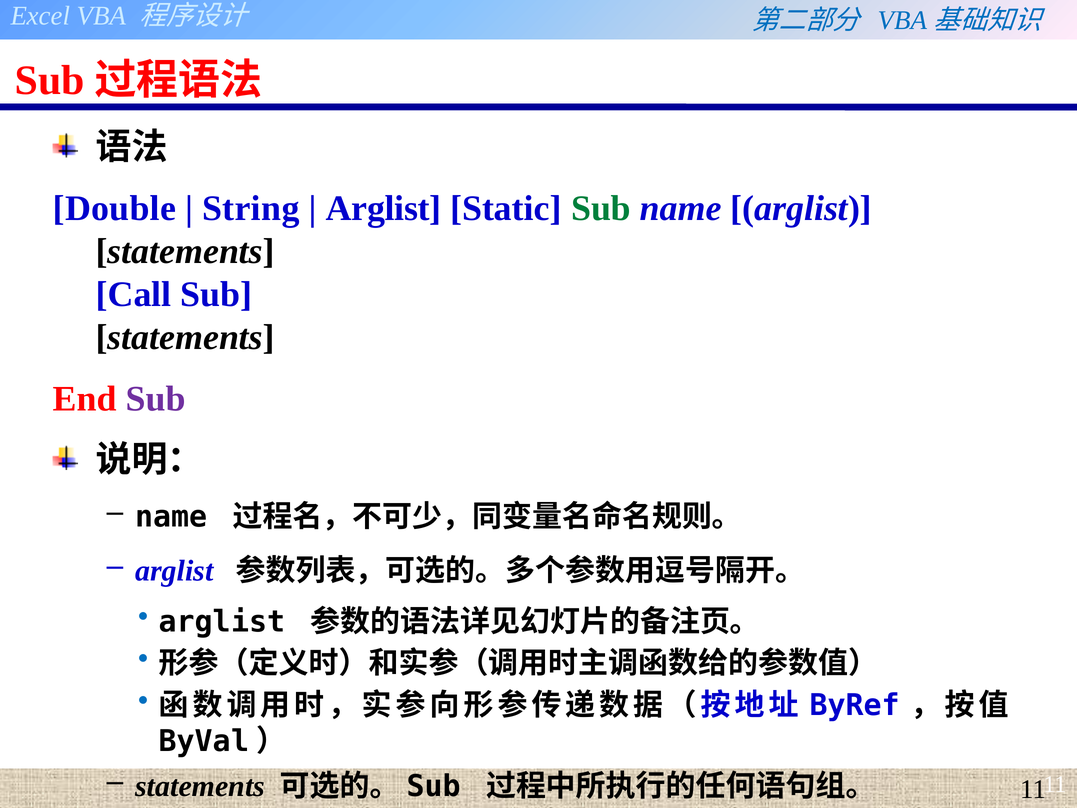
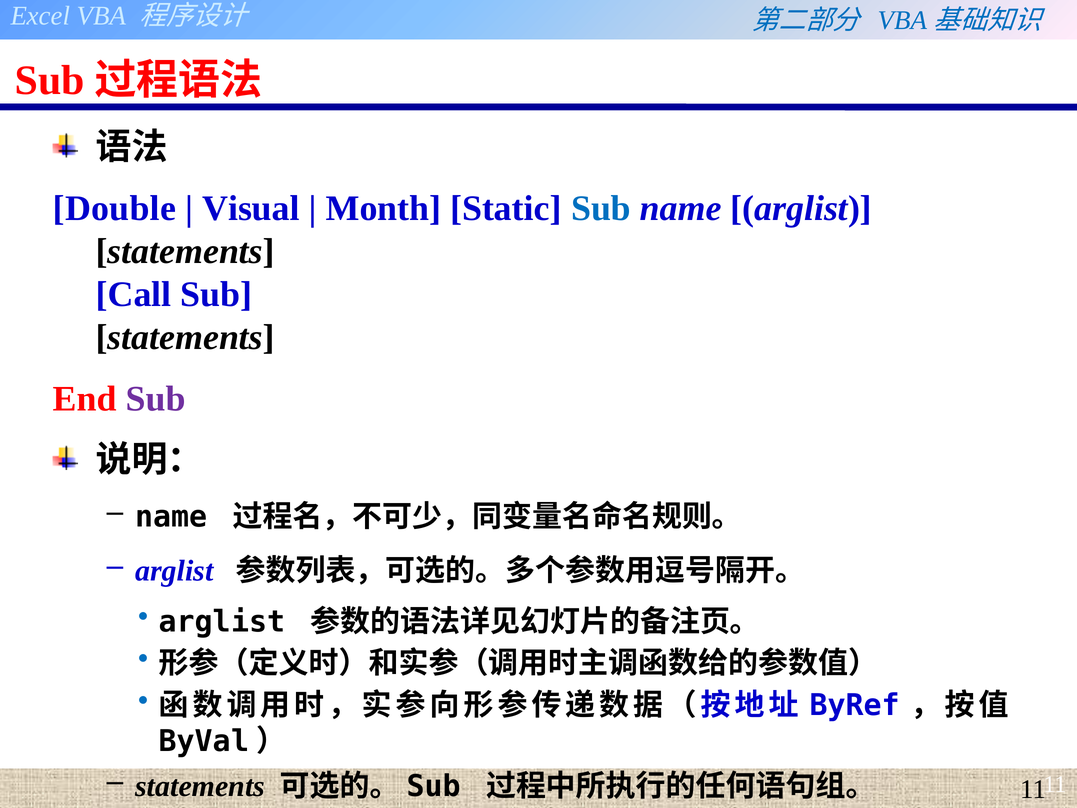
String: String -> Visual (251, 208)
Arglist: Arglist -> Month (383, 208)
Sub colour: green -> blue (601, 208)
